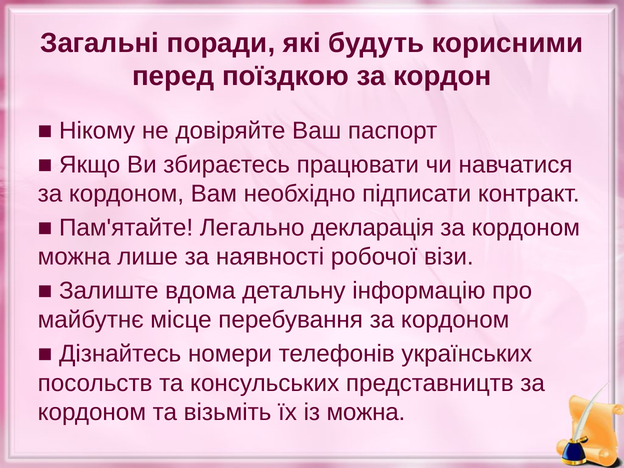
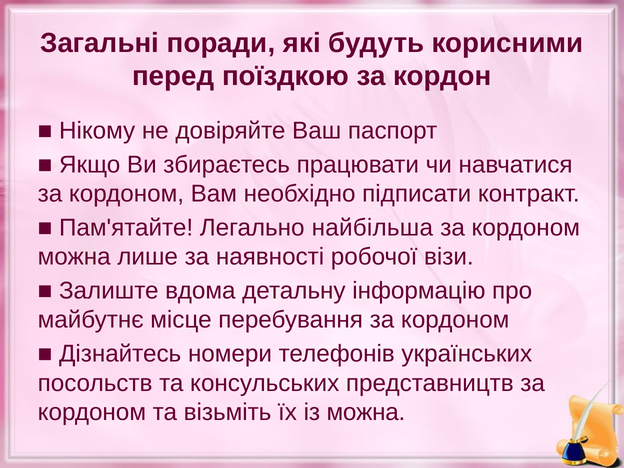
декларація: декларація -> найбільша (372, 228)
